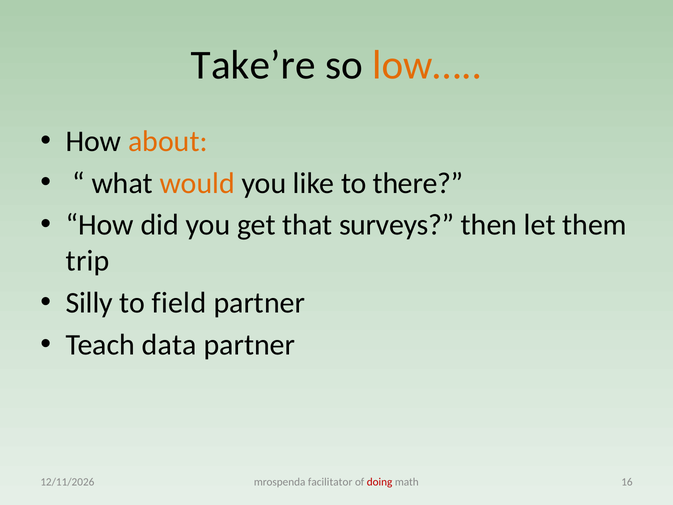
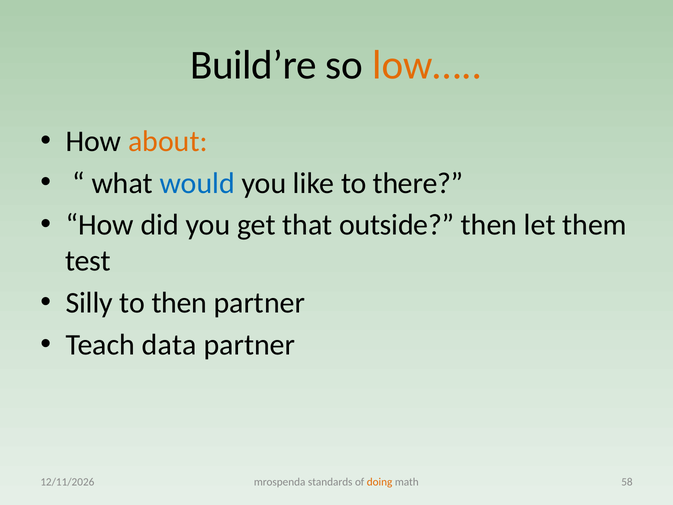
Take’re: Take’re -> Build’re (254, 65)
would colour: orange -> blue (197, 183)
surveys: surveys -> outside (397, 225)
trip: trip -> test (88, 261)
to field: field -> then (179, 303)
16: 16 -> 58 (627, 482)
facilitator: facilitator -> standards (330, 482)
doing colour: red -> orange (380, 482)
